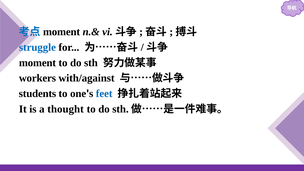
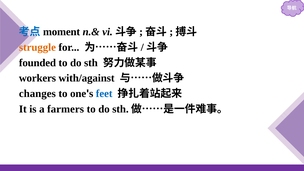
struggle colour: blue -> orange (37, 47)
moment: moment -> founded (37, 63)
students: students -> changes (37, 94)
thought: thought -> farmers (66, 109)
